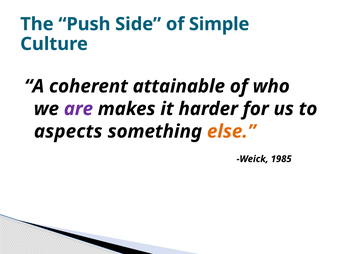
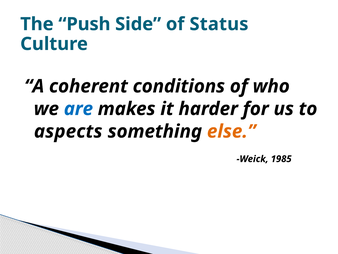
Simple: Simple -> Status (219, 24)
attainable: attainable -> conditions (179, 86)
are colour: purple -> blue (78, 109)
